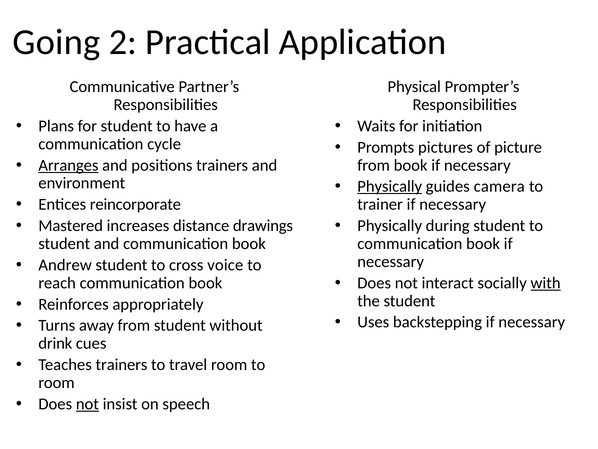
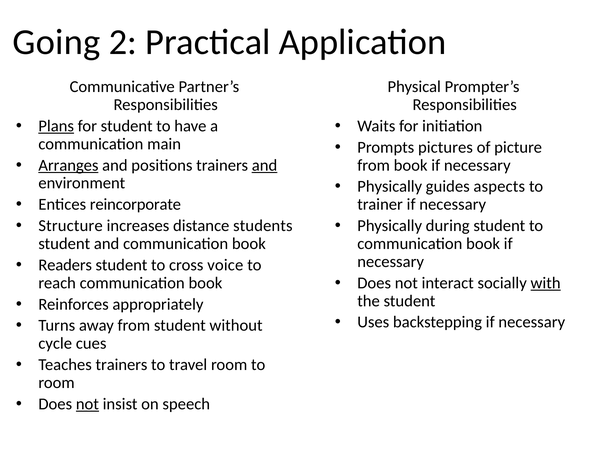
Plans underline: none -> present (56, 126)
cycle: cycle -> main (164, 144)
and underline: none -> present (265, 165)
Physically underline: present -> none (390, 186)
camera: camera -> aspects (499, 186)
Mastered: Mastered -> Structure (71, 225)
drawings: drawings -> students (263, 225)
Andrew: Andrew -> Readers (65, 265)
drink: drink -> cycle (55, 343)
